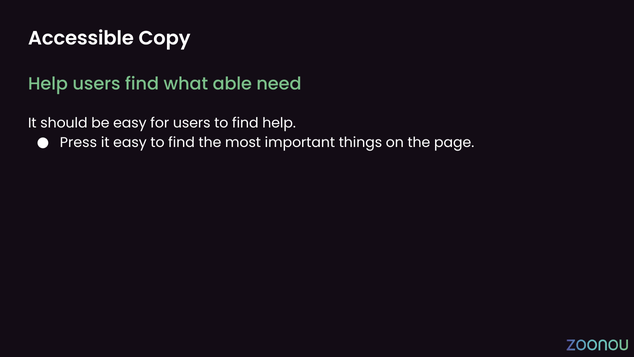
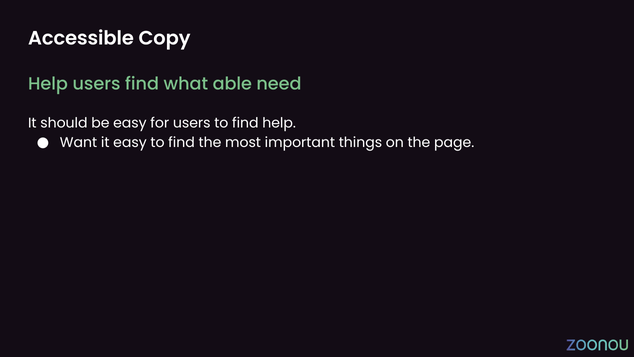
Press: Press -> Want (78, 143)
